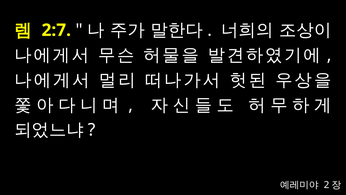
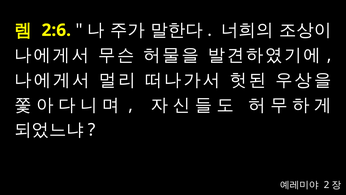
2:7: 2:7 -> 2:6 (56, 30)
